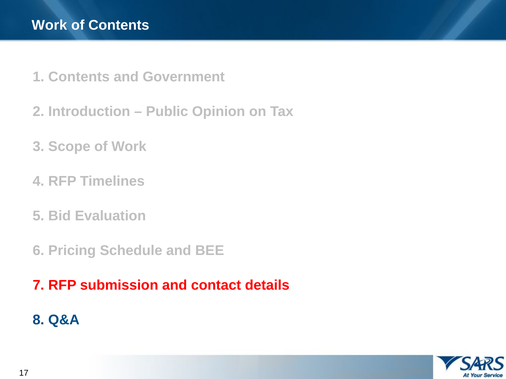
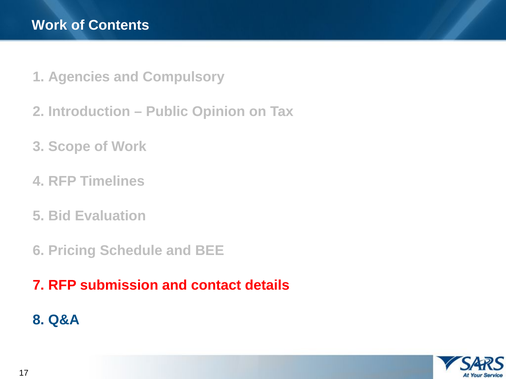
1 Contents: Contents -> Agencies (79, 77)
Government: Government -> Compulsory (184, 77)
